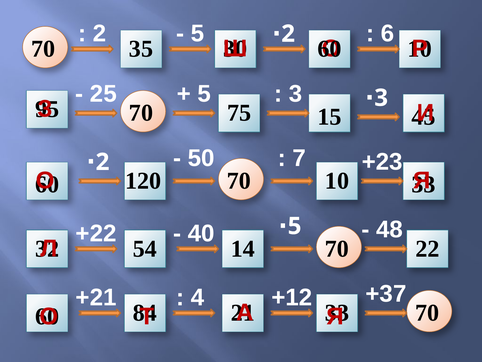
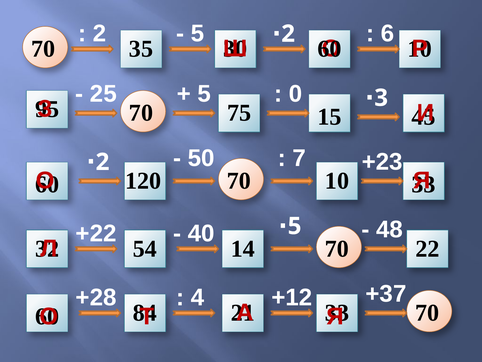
3: 3 -> 0 (295, 94)
+21: +21 -> +28 (96, 297)
